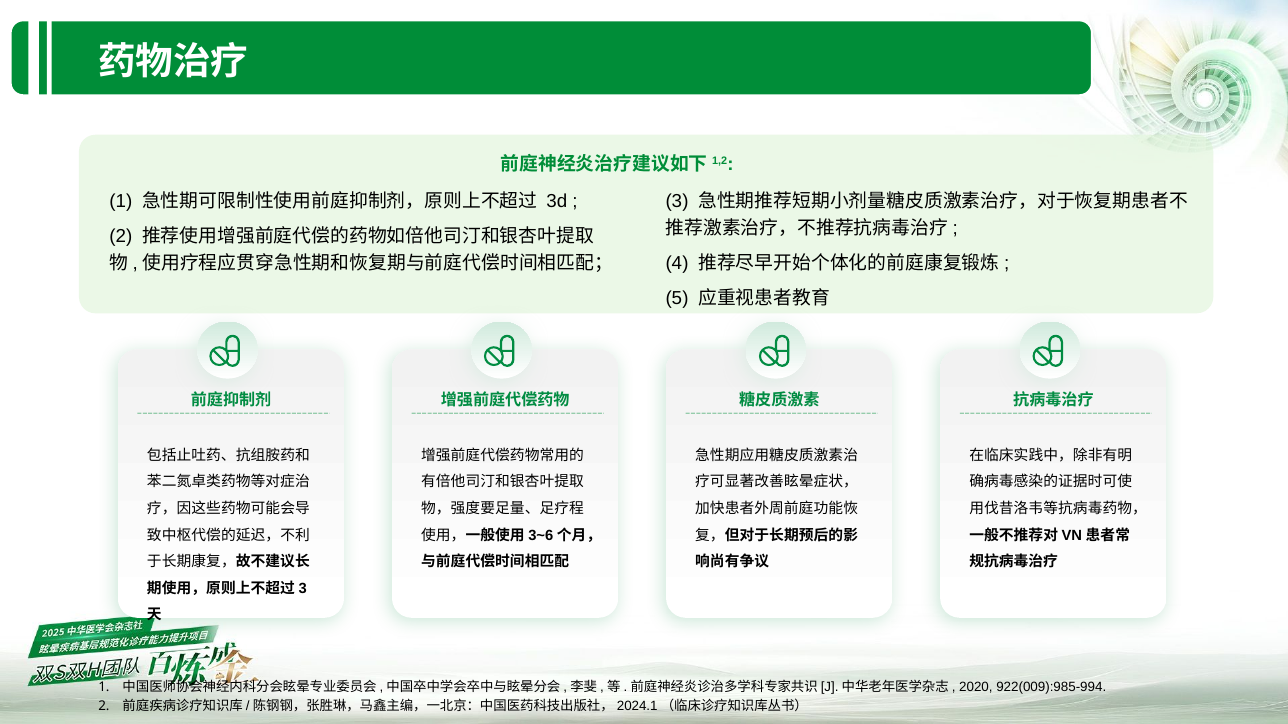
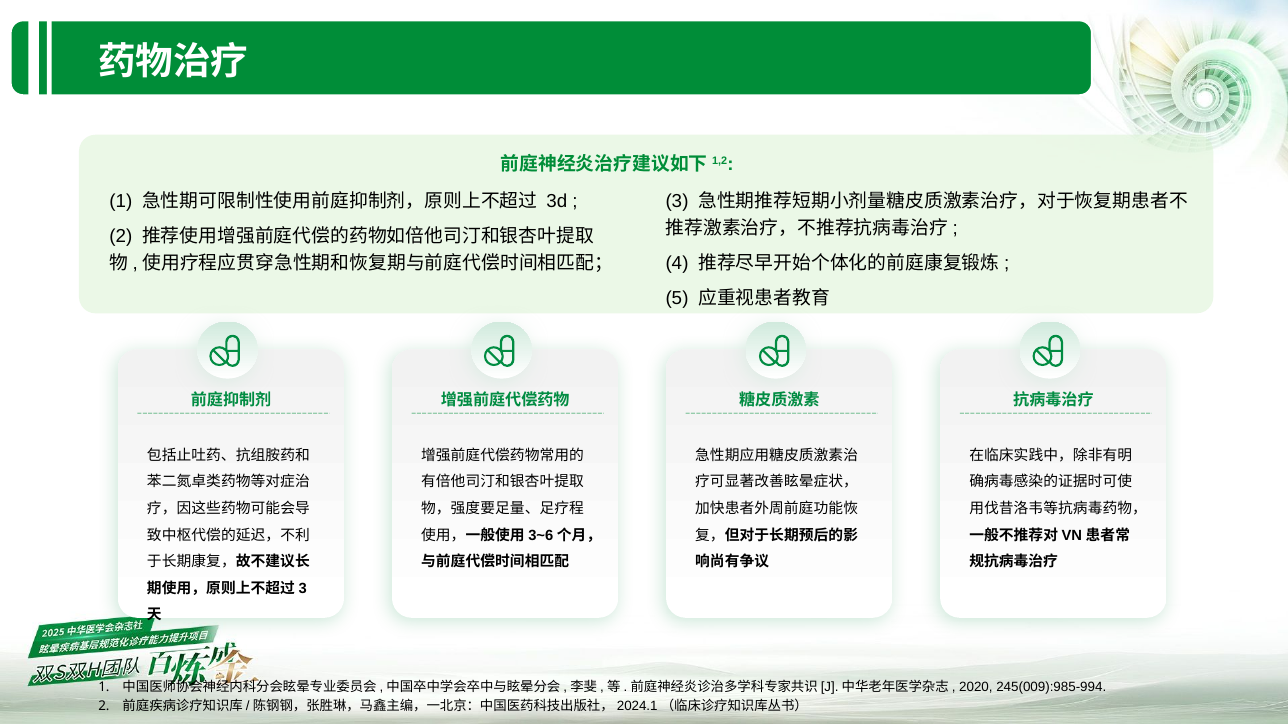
922(009):985-994: 922(009):985-994 -> 245(009):985-994 (1051, 688)
